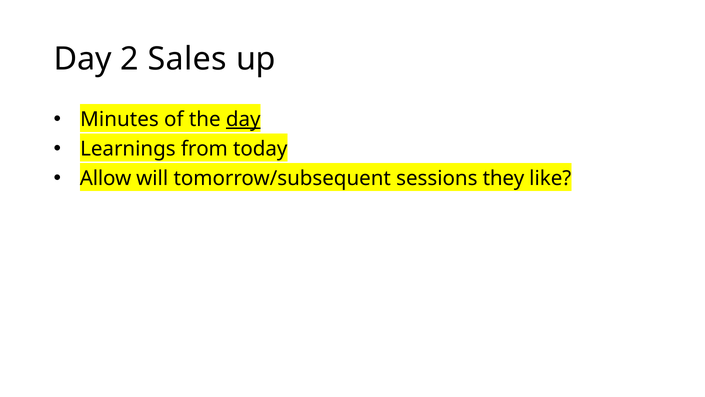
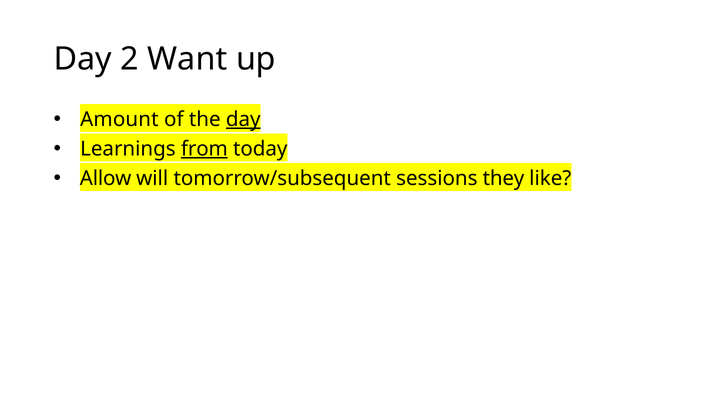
Sales: Sales -> Want (187, 59)
Minutes: Minutes -> Amount (119, 119)
from underline: none -> present (204, 149)
